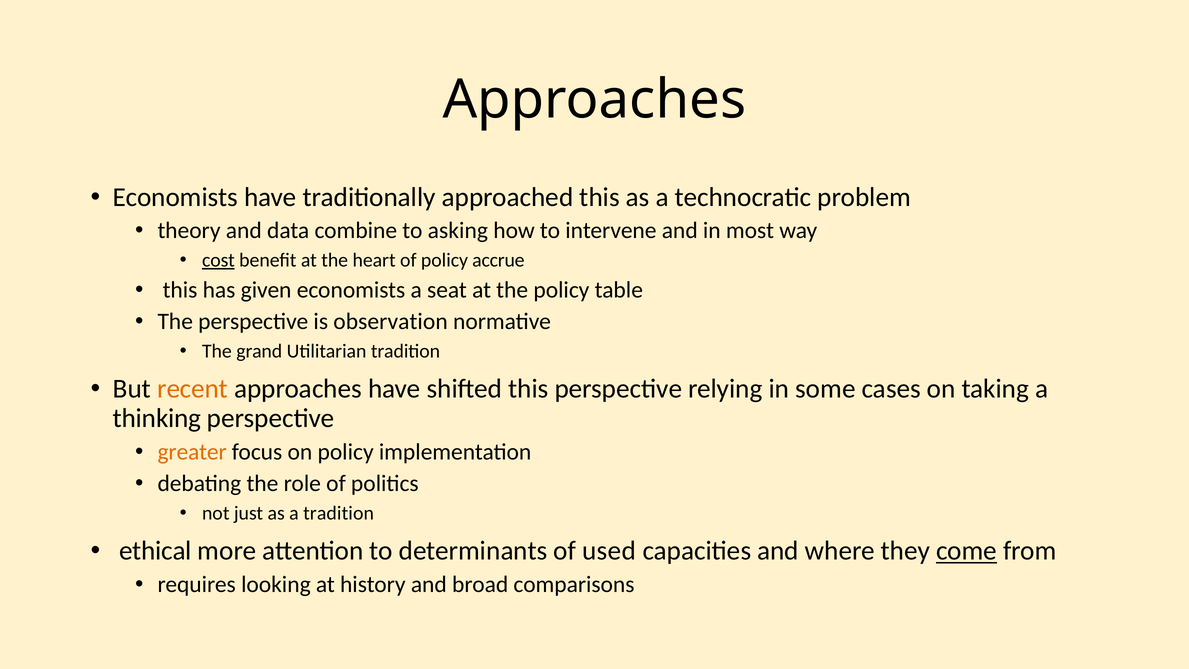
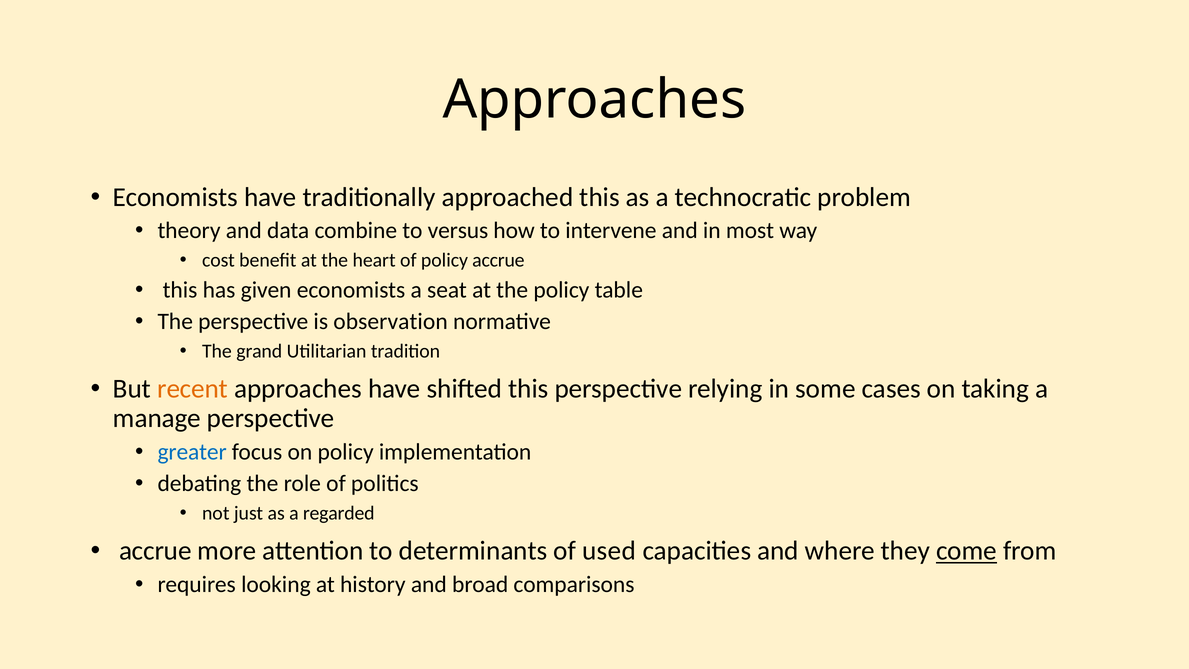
asking: asking -> versus (458, 231)
cost underline: present -> none (218, 260)
thinking: thinking -> manage (157, 418)
greater colour: orange -> blue (192, 452)
a tradition: tradition -> regarded (339, 513)
ethical: ethical -> accrue (155, 551)
